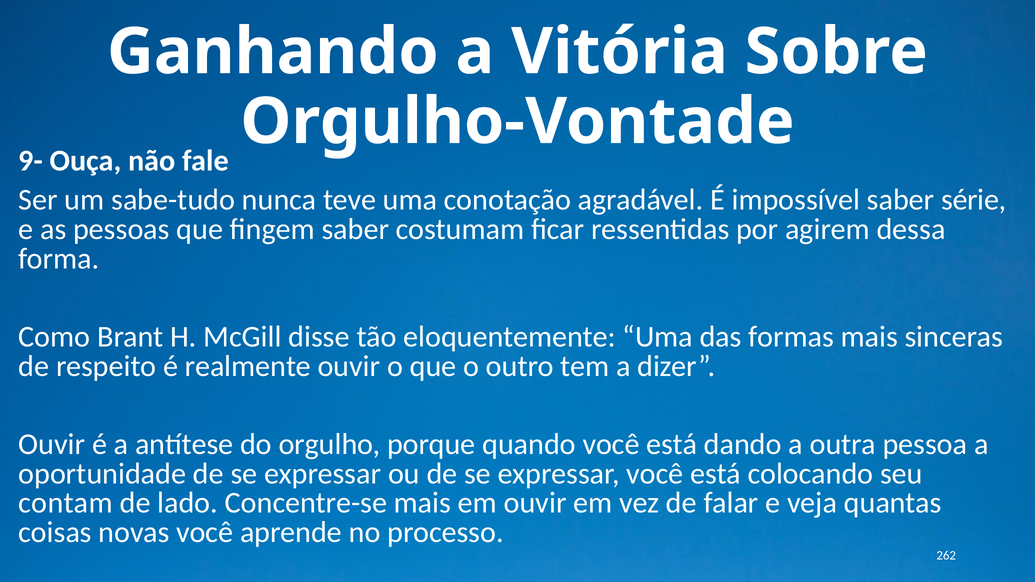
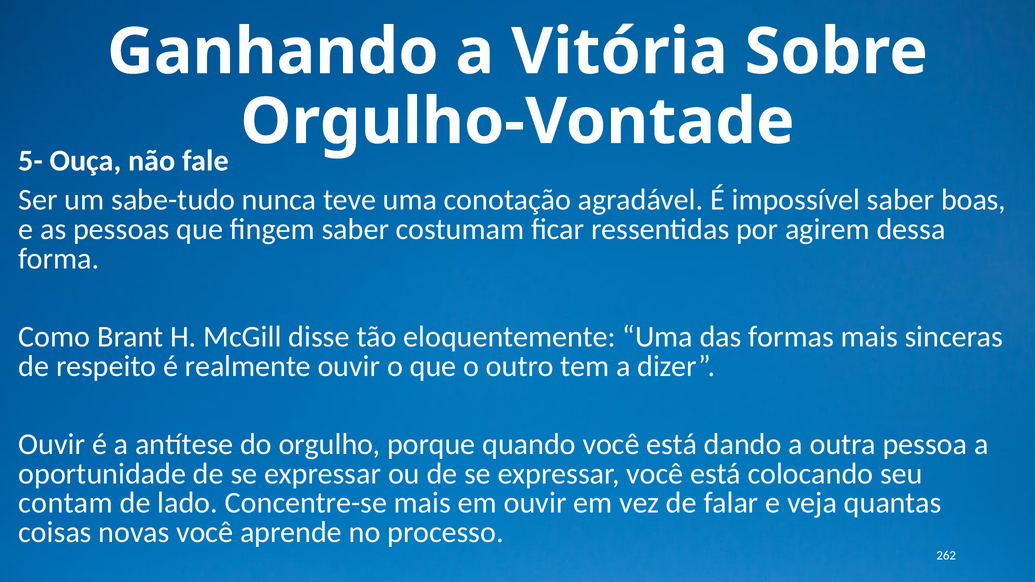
9-: 9- -> 5- (31, 161)
série: série -> boas (974, 200)
